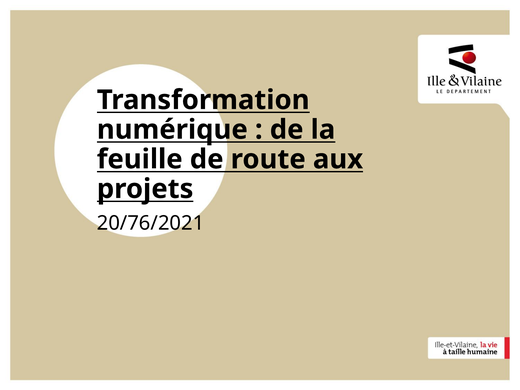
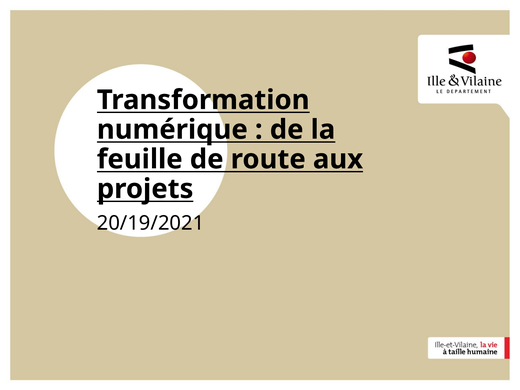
20/76/2021: 20/76/2021 -> 20/19/2021 (151, 223)
